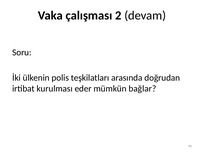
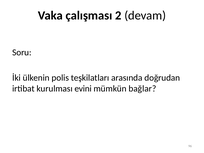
eder: eder -> evini (83, 89)
